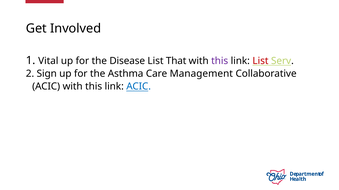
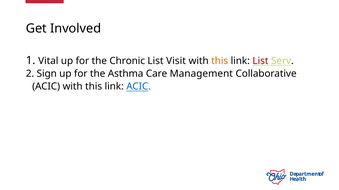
Disease: Disease -> Chronic (127, 61)
That: That -> Visit (176, 61)
this colour: purple -> orange (220, 61)
